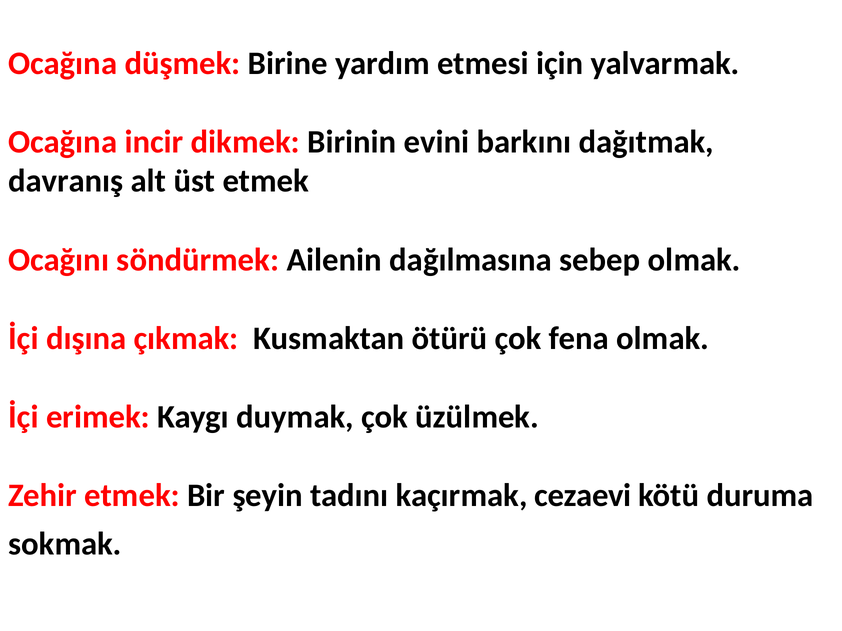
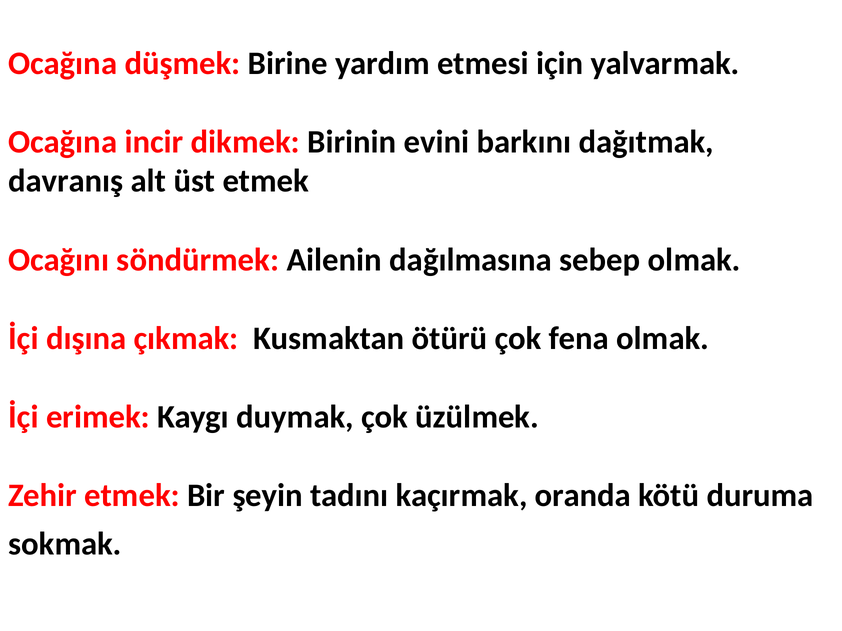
cezaevi: cezaevi -> oranda (583, 496)
